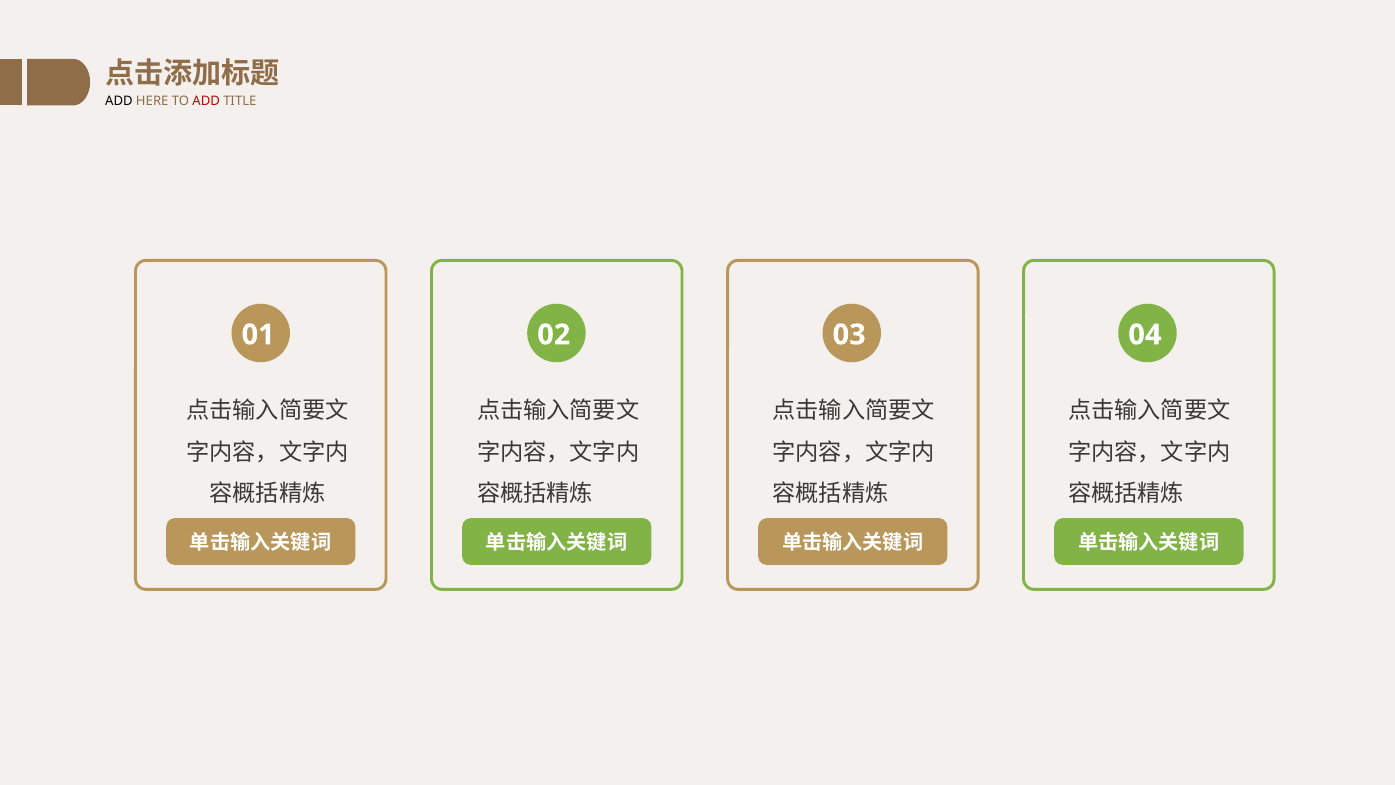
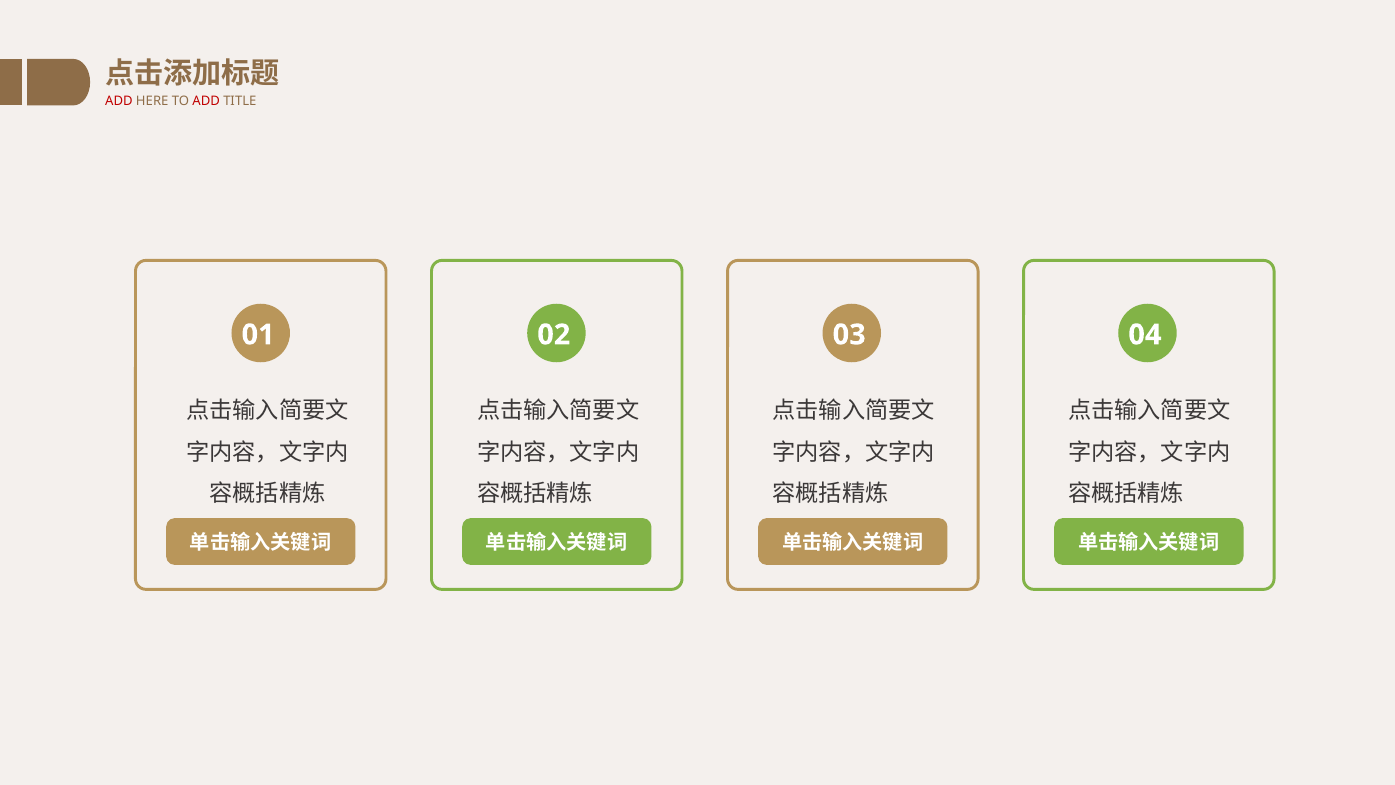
ADD colour: black -> red (119, 101)
